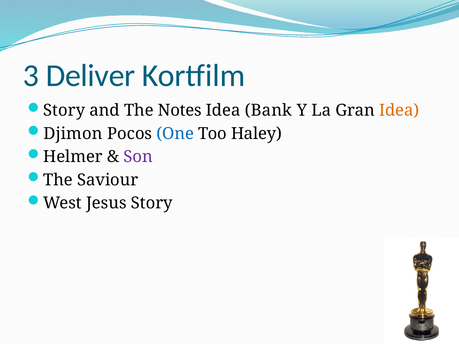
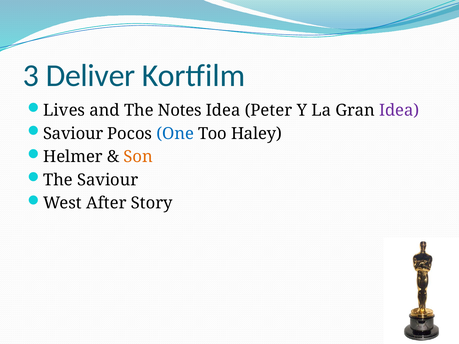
Story: Story -> Lives (64, 111)
Bank: Bank -> Peter (268, 111)
Idea colour: orange -> purple (399, 111)
Djimon: Djimon -> Saviour (73, 134)
Son colour: purple -> orange (138, 157)
Jesus: Jesus -> After (106, 203)
